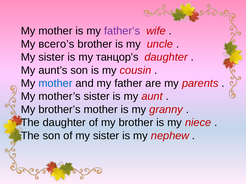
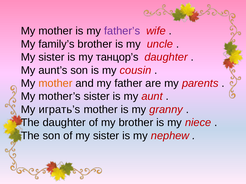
всего’s: всего’s -> family’s (56, 44)
mother colour: blue -> orange (55, 84)
brother’s: brother’s -> играть’s (59, 110)
